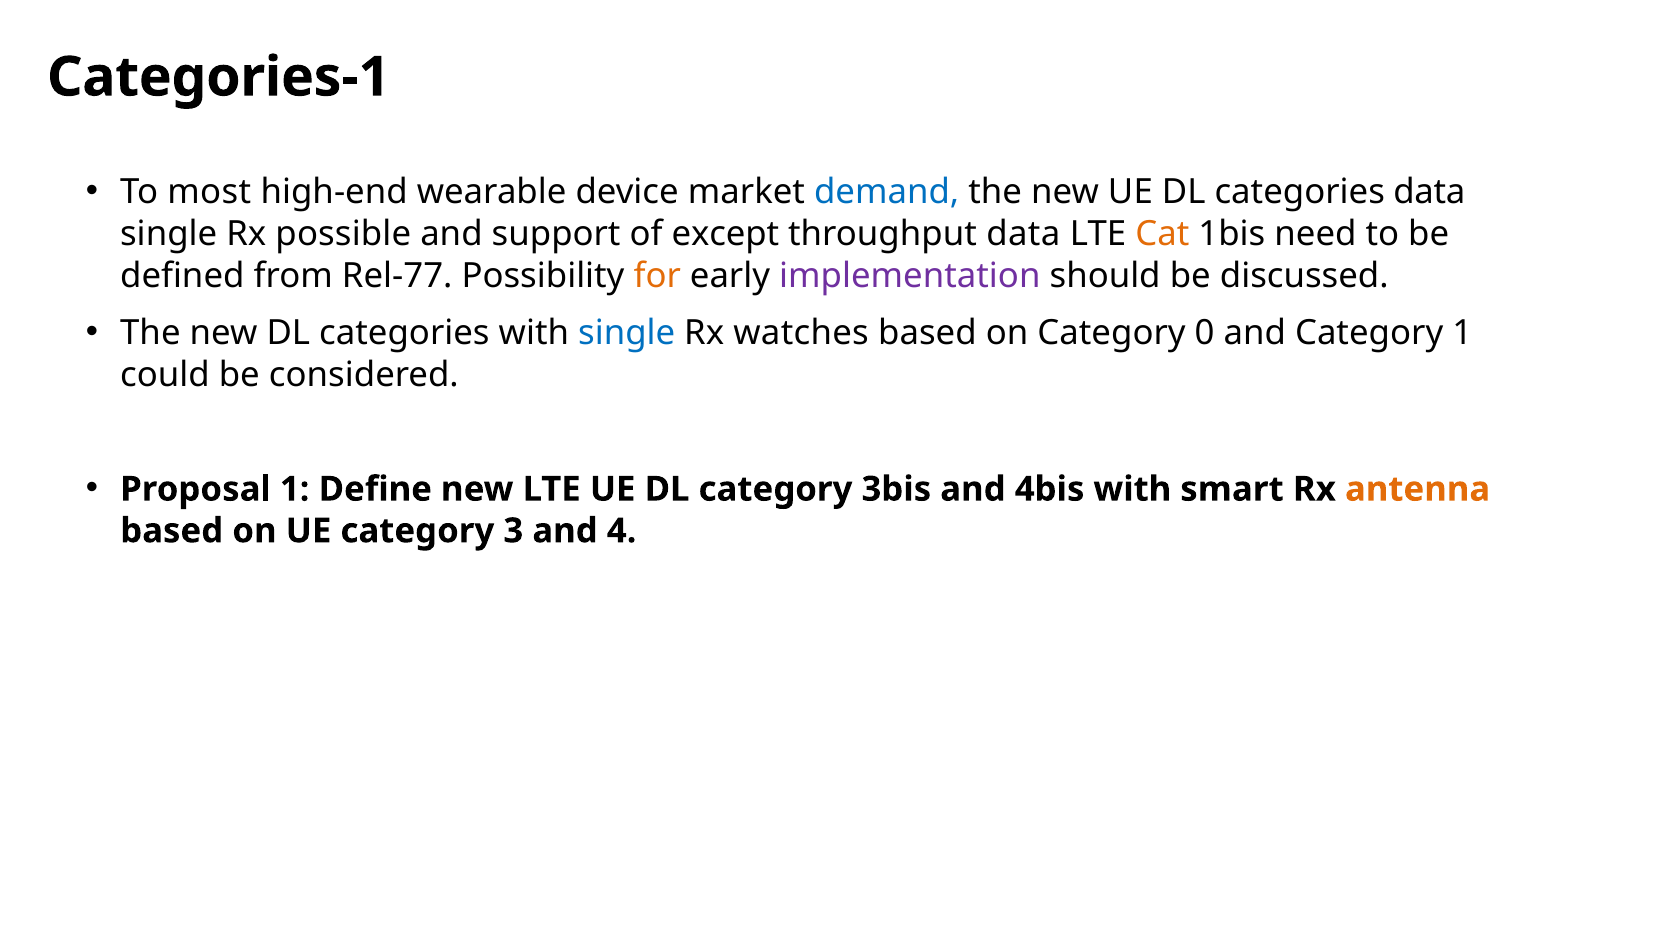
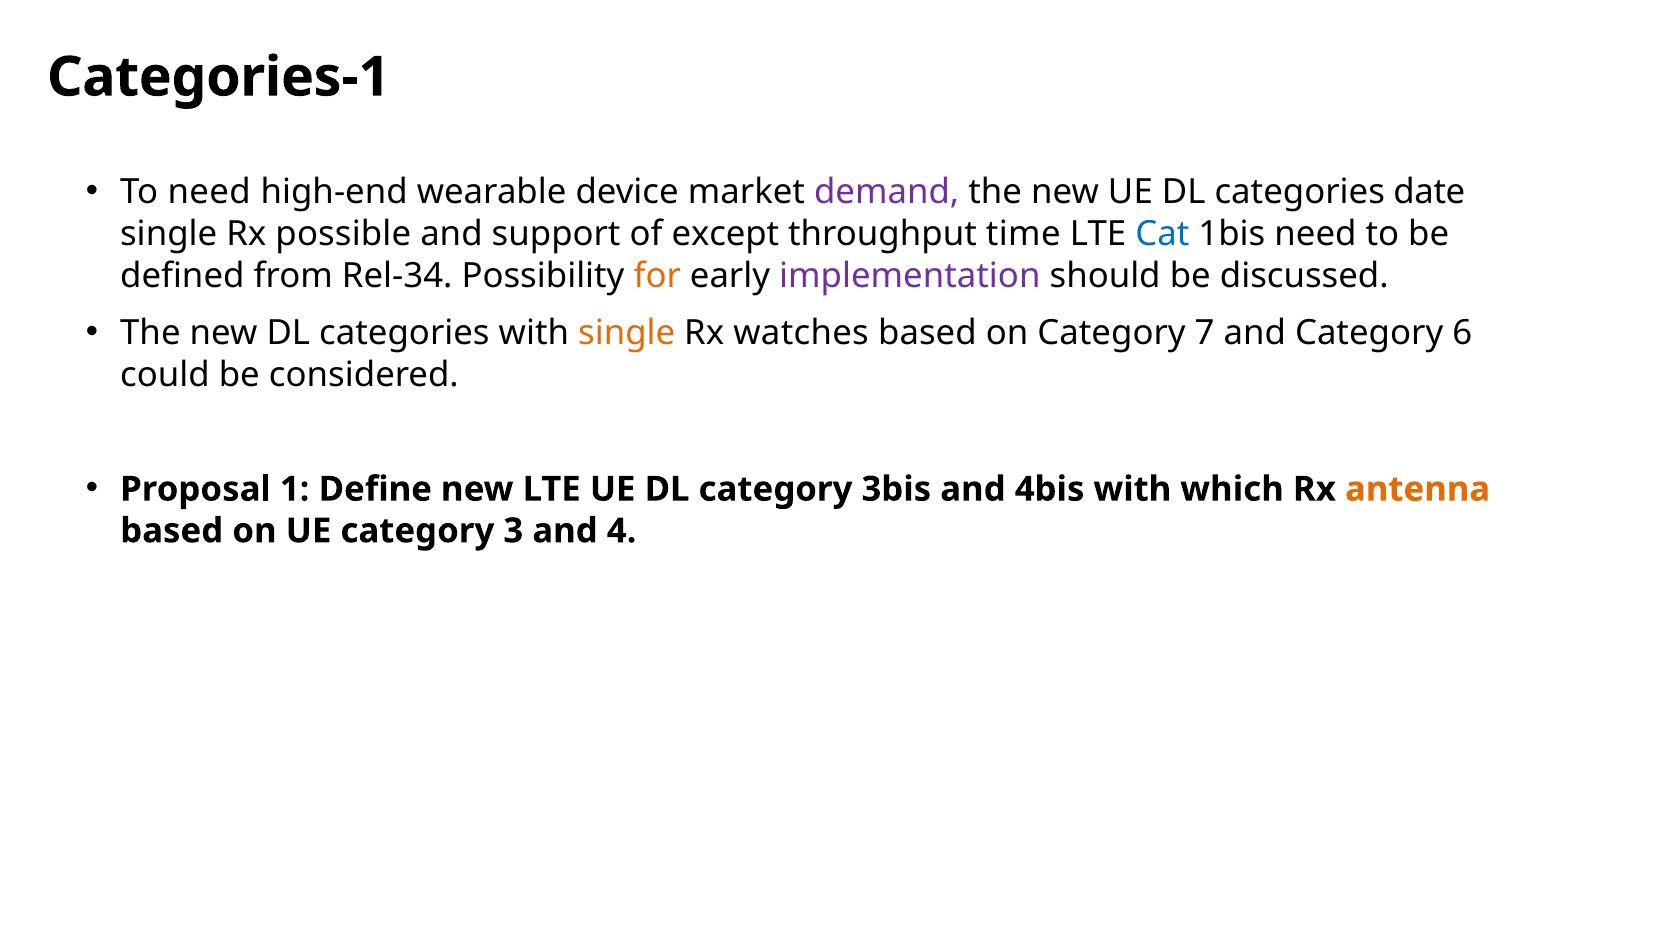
To most: most -> need (209, 192)
demand colour: blue -> purple (887, 192)
categories data: data -> date (1429, 192)
throughput data: data -> time (1023, 234)
Cat colour: orange -> blue (1162, 234)
Rel-77: Rel-77 -> Rel-34 (397, 276)
single colour: blue -> orange (627, 333)
0: 0 -> 7 (1205, 333)
Category 1: 1 -> 6 (1462, 333)
smart: smart -> which (1232, 490)
